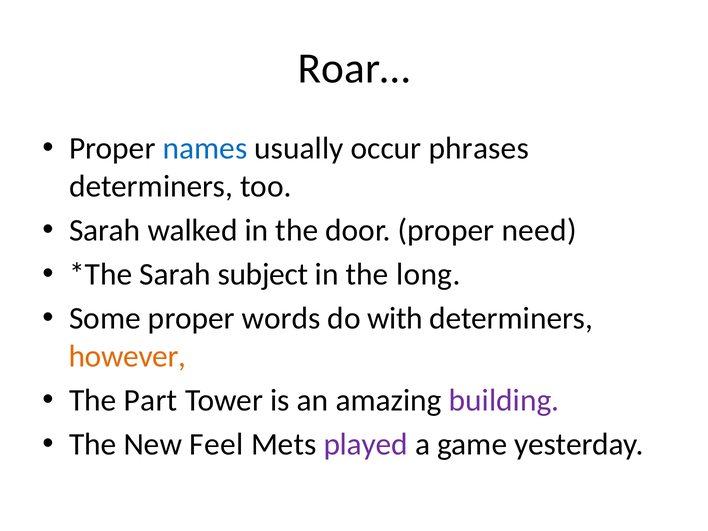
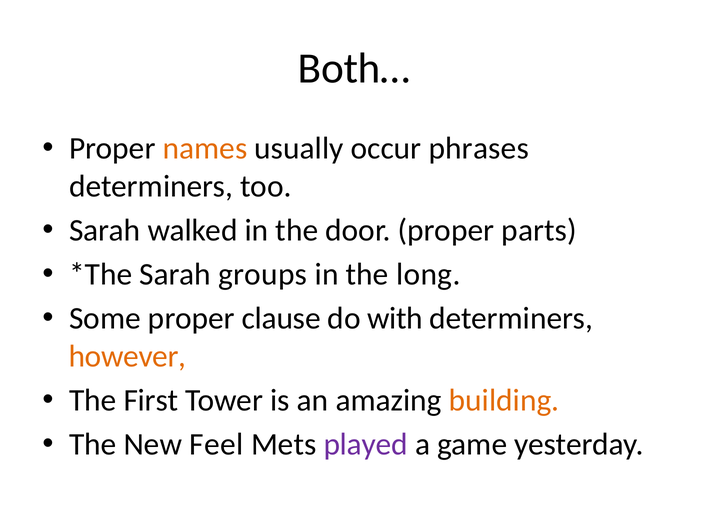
Roar…: Roar… -> Both… (354, 69)
names colour: blue -> orange (205, 149)
need: need -> parts (539, 230)
subject: subject -> groups (263, 274)
words: words -> clause (281, 319)
Part: Part -> First (151, 400)
building colour: purple -> orange (504, 400)
